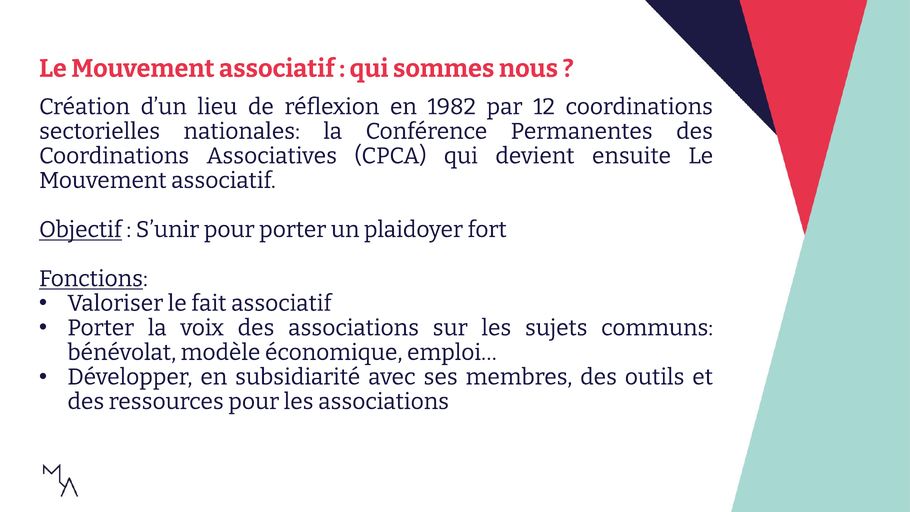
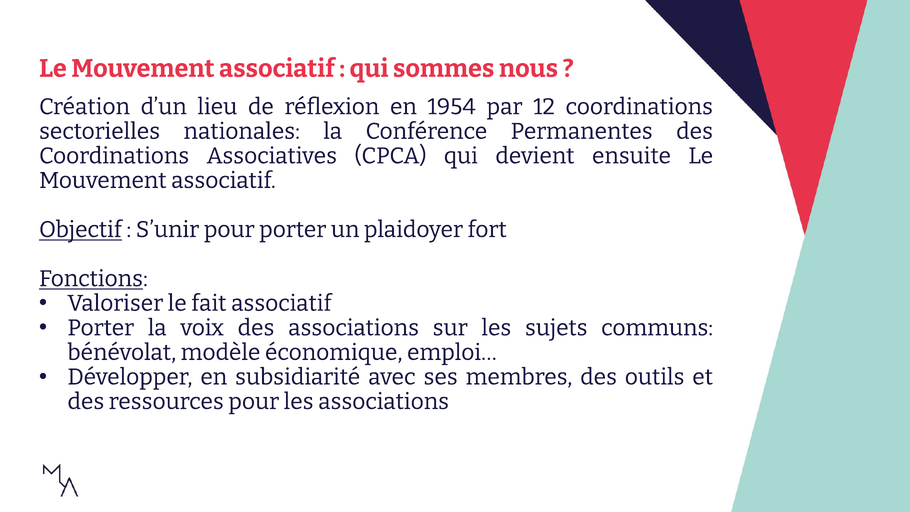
1982: 1982 -> 1954 (452, 107)
